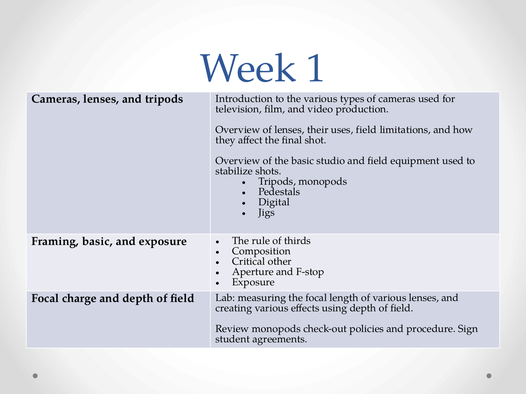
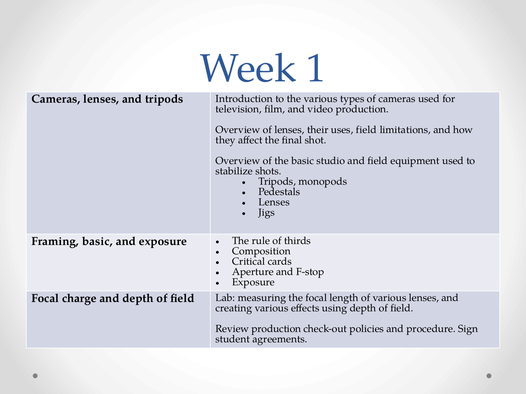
Digital: Digital -> Lenses (274, 202)
other: other -> cards (280, 262)
Review monopods: monopods -> production (276, 329)
